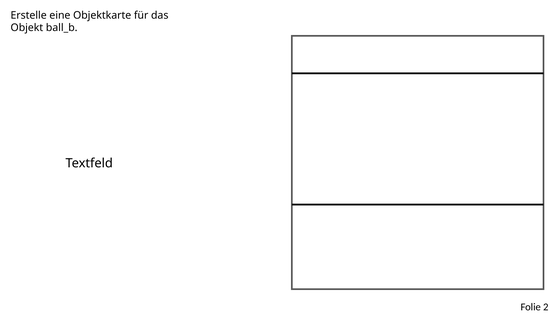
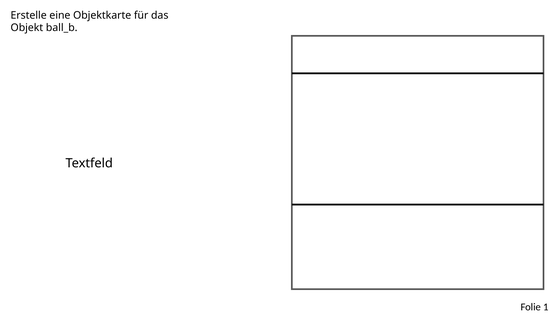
2: 2 -> 1 (546, 307)
